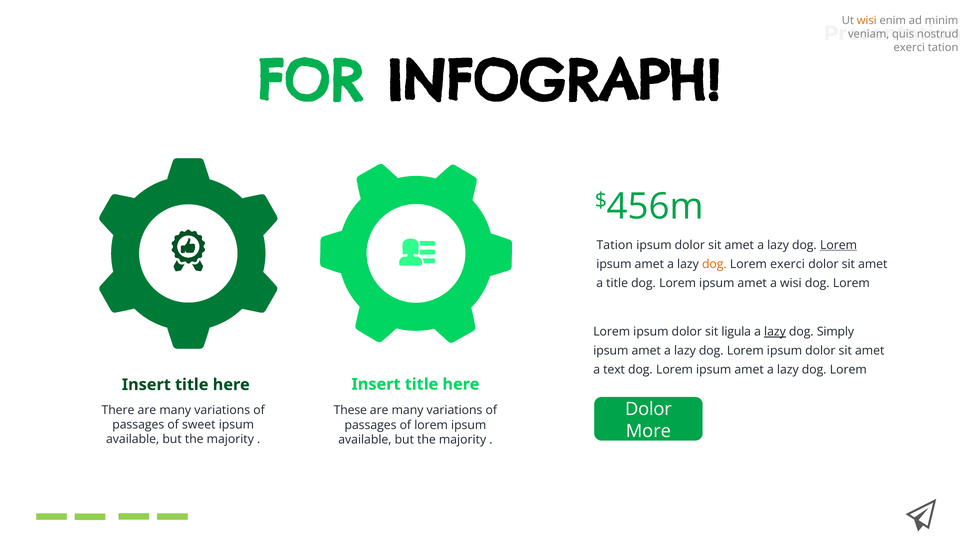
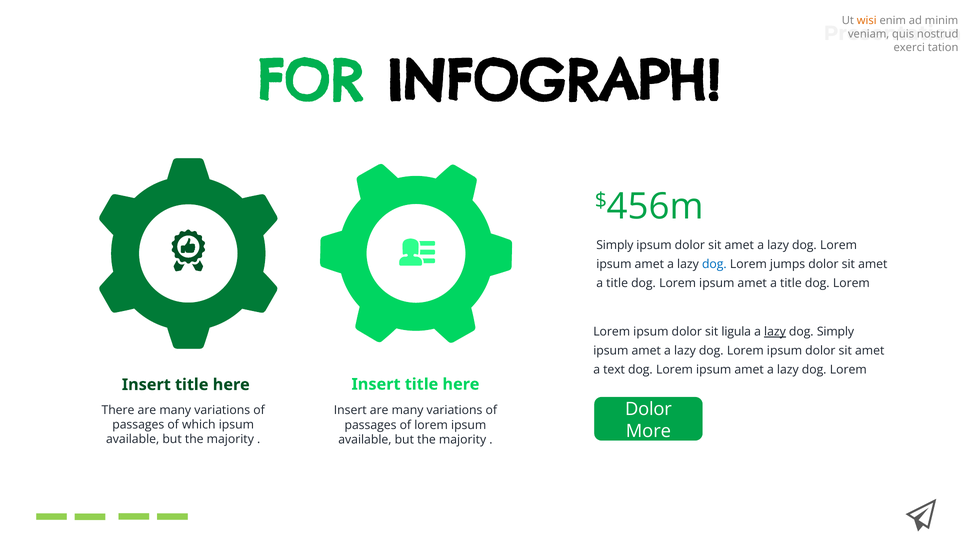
Tation: Tation -> Simply (615, 245)
Lorem underline: present -> none (839, 245)
dog colour: orange -> blue (714, 264)
Lorem exerci: exerci -> jumps (788, 264)
ipsum amet a wisi: wisi -> title (791, 284)
These: These -> Insert (350, 411)
sweet: sweet -> which (199, 425)
